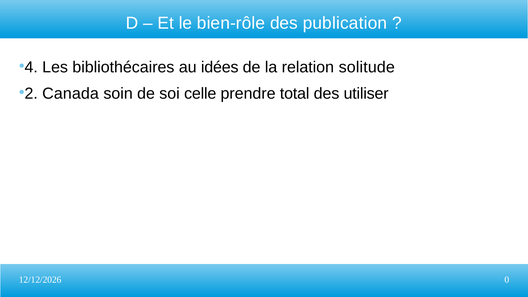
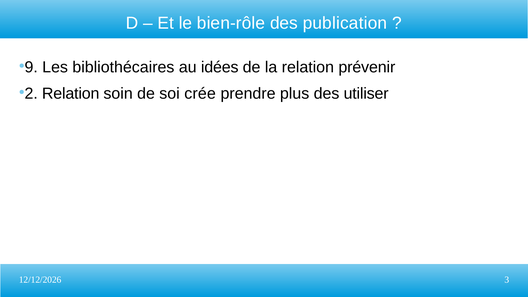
4: 4 -> 9 (31, 67)
solitude: solitude -> prévenir (367, 67)
2 Canada: Canada -> Relation (71, 93)
celle: celle -> crée (200, 93)
total: total -> plus (295, 93)
0: 0 -> 3 (507, 280)
